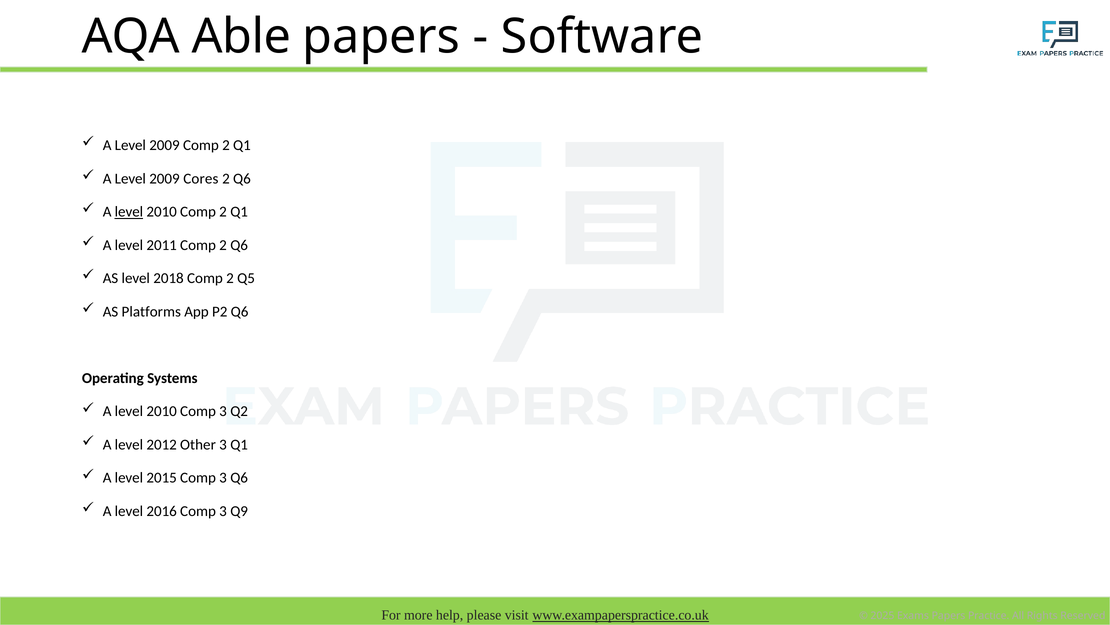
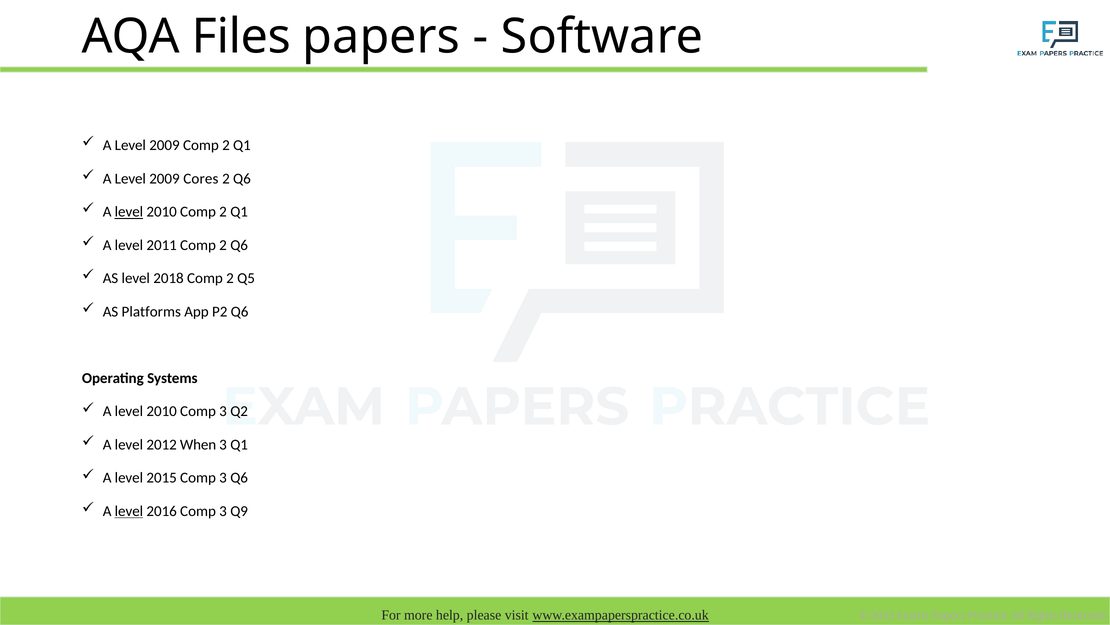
Able: Able -> Files (241, 37)
Other: Other -> When (198, 444)
level underline: none -> present (129, 511)
